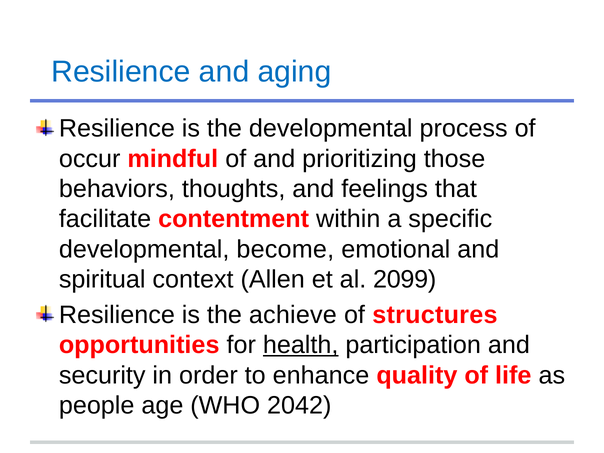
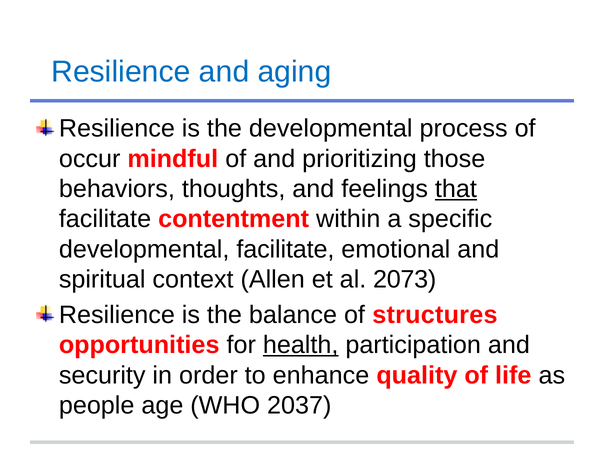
that underline: none -> present (456, 189)
developmental become: become -> facilitate (285, 249)
2099: 2099 -> 2073 (405, 280)
achieve: achieve -> balance (293, 315)
2042: 2042 -> 2037 (299, 405)
